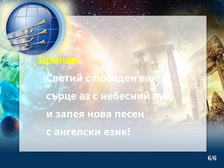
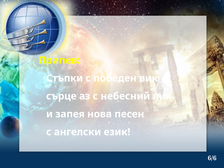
Светий: Светий -> Стъпки (65, 78)
